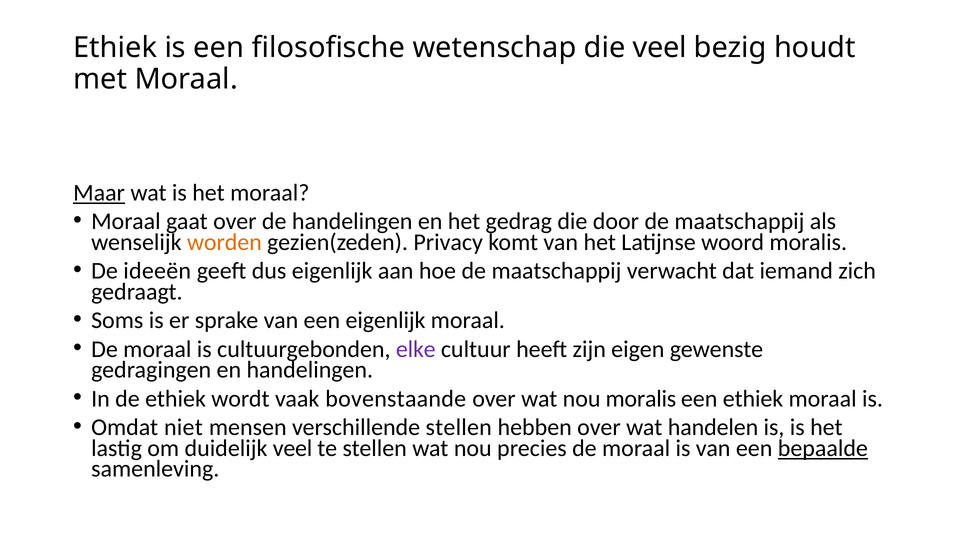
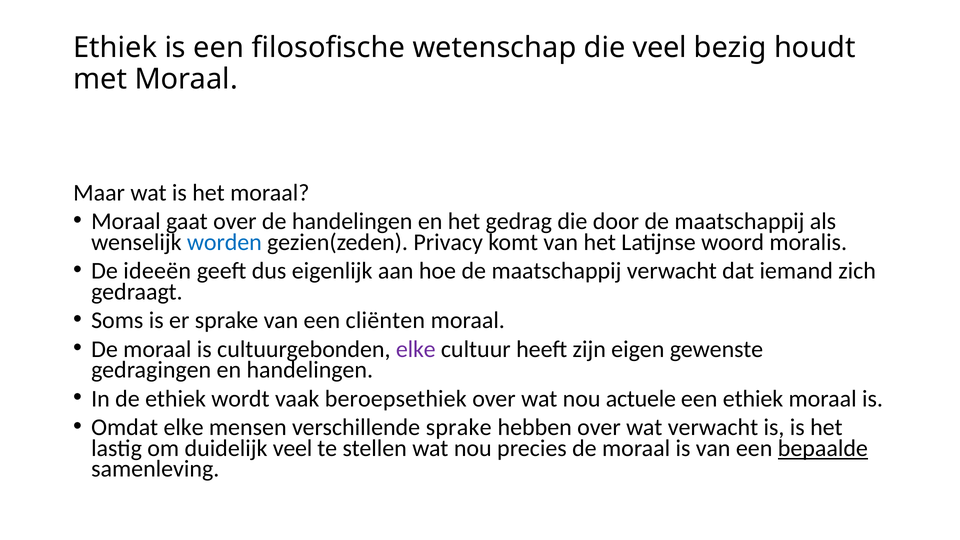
Maar underline: present -> none (99, 193)
worden colour: orange -> blue (224, 242)
een eigenlijk: eigenlijk -> cliënten (385, 321)
bovenstaande: bovenstaande -> beroepsethiek (396, 399)
nou moralis: moralis -> actuele (641, 399)
Omdat niet: niet -> elke (184, 428)
verschillende stellen: stellen -> sprake (459, 428)
wat handelen: handelen -> verwacht (713, 428)
